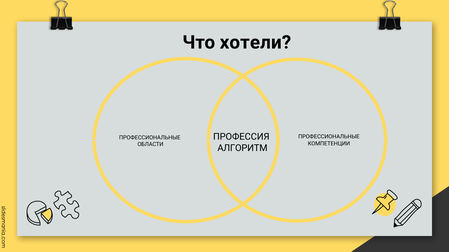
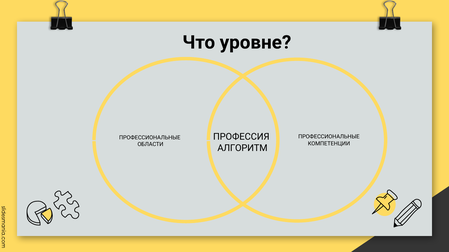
хотели: хотели -> уровне (255, 42)
